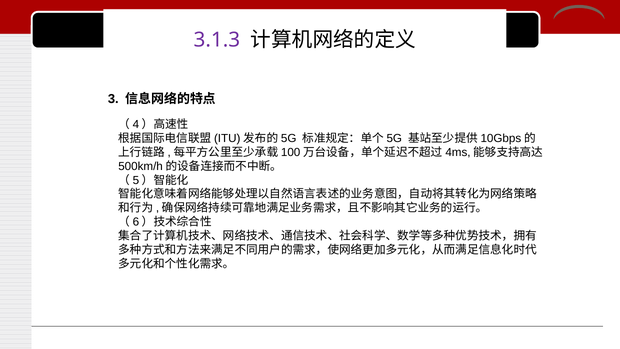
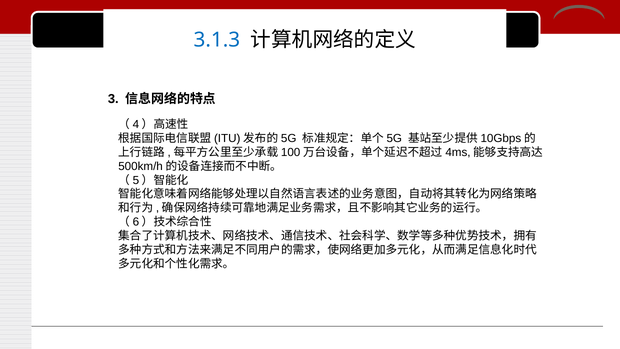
3.1.3 colour: purple -> blue (217, 40)
